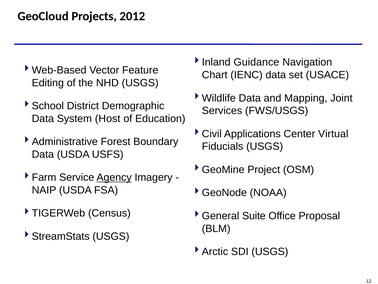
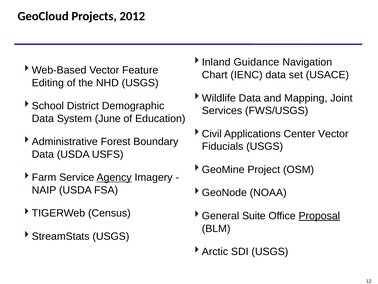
Host: Host -> June (108, 118)
Center Virtual: Virtual -> Vector (333, 134)
Proposal underline: none -> present (319, 216)
